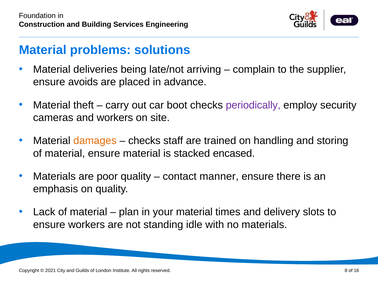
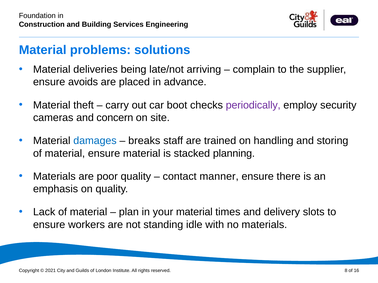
and workers: workers -> concern (115, 118)
damages colour: orange -> blue (95, 141)
checks: checks -> breaks (144, 141)
encased: encased -> planning (234, 154)
